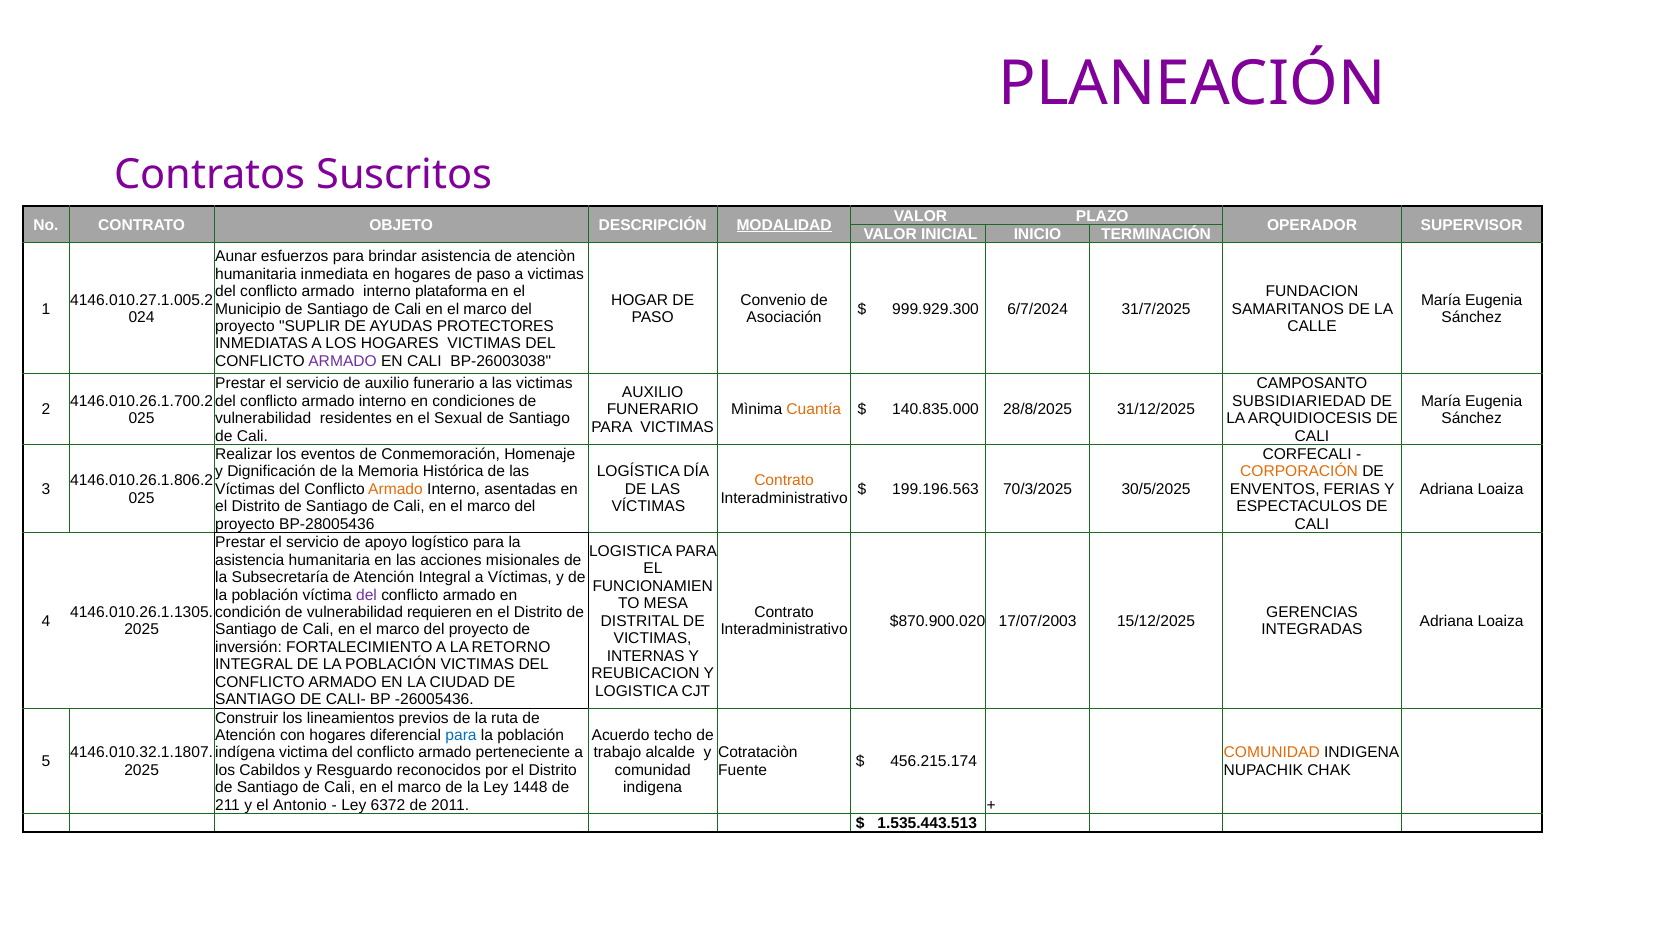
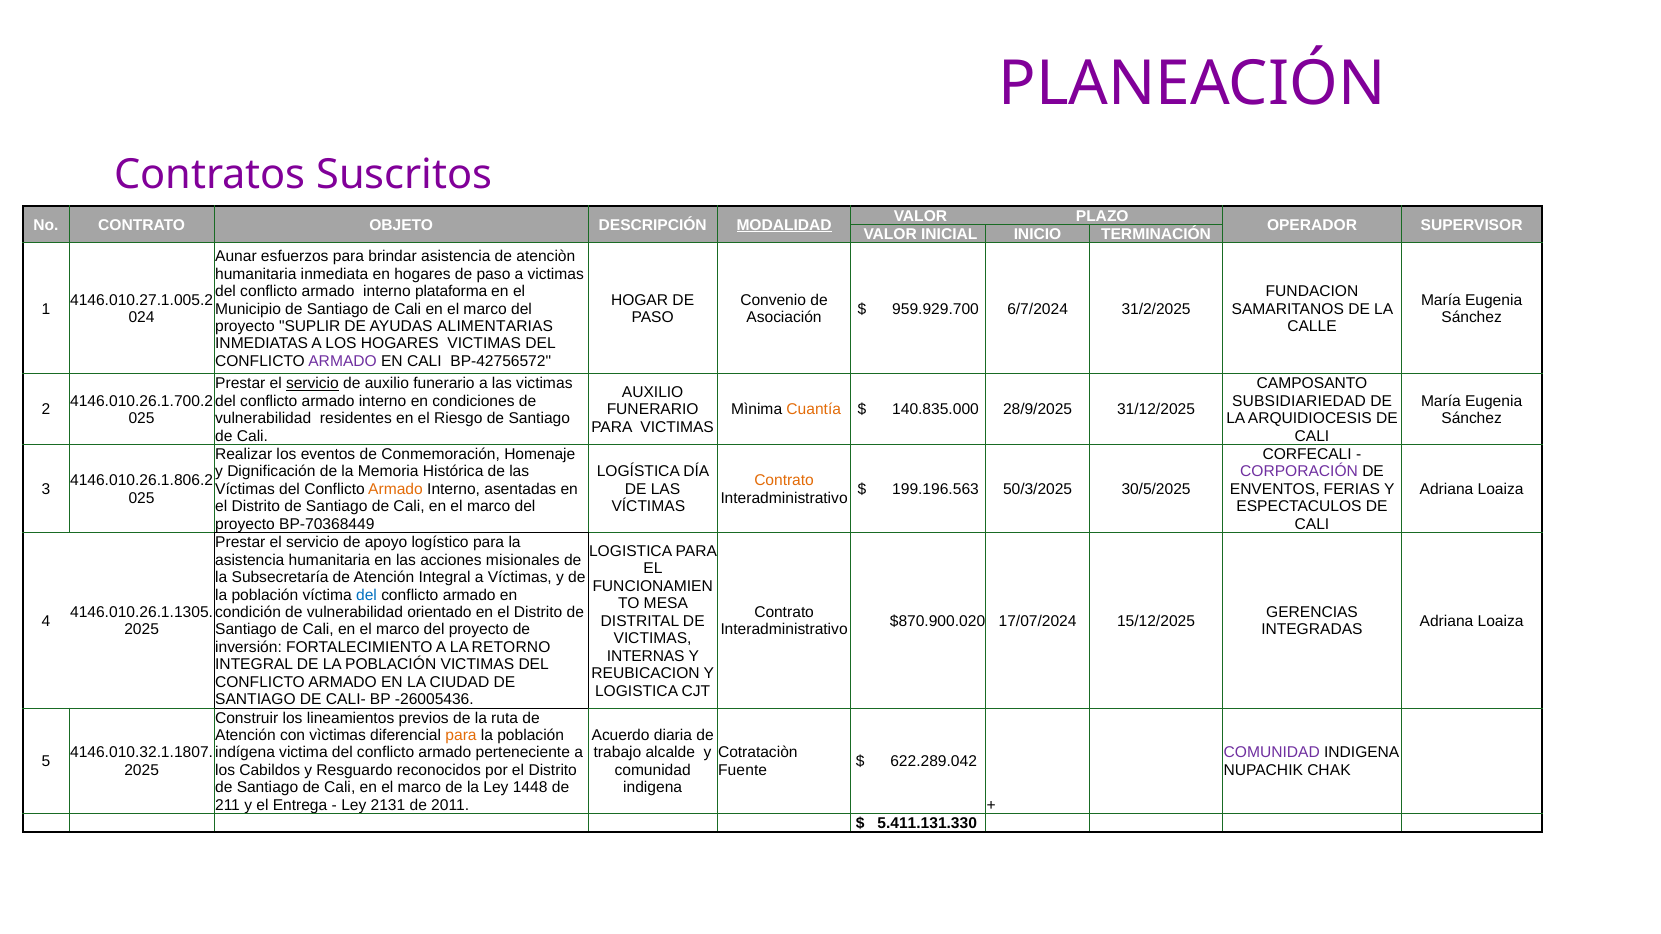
999.929.300: 999.929.300 -> 959.929.700 (936, 309)
31/7/2025: 31/7/2025 -> 31/2/2025 (1156, 309)
PROTECTORES: PROTECTORES -> ALIMENTARIAS (495, 326)
BP-26003038: BP-26003038 -> BP-42756572 (501, 361)
servicio underline: none -> present (312, 384)
28/8/2025: 28/8/2025 -> 28/9/2025 (1038, 410)
Sexual: Sexual -> Riesgo (458, 419)
CORPORACIÓN colour: orange -> purple (1299, 472)
70/3/2025: 70/3/2025 -> 50/3/2025 (1038, 489)
BP-28005436: BP-28005436 -> BP-70368449 (327, 524)
del colour: purple -> blue (367, 595)
requieren: requieren -> orientado (439, 613)
17/07/2003: 17/07/2003 -> 17/07/2024 (1038, 621)
con hogares: hogares -> vìctimas (338, 736)
para colour: blue -> orange (461, 736)
techo: techo -> diaria (673, 736)
COMUNIDAD colour: orange -> purple (1272, 753)
456.215.174: 456.215.174 -> 622.289.042 (934, 762)
Antonio: Antonio -> Entrega (300, 805)
6372: 6372 -> 2131 (388, 805)
1.535.443.513: 1.535.443.513 -> 5.411.131.330 (927, 824)
